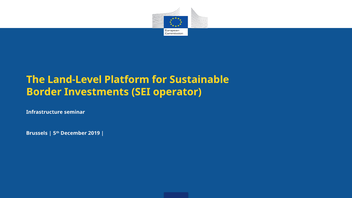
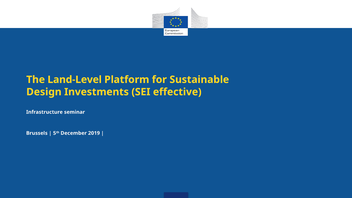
Border: Border -> Design (44, 92)
operator: operator -> effective (177, 92)
